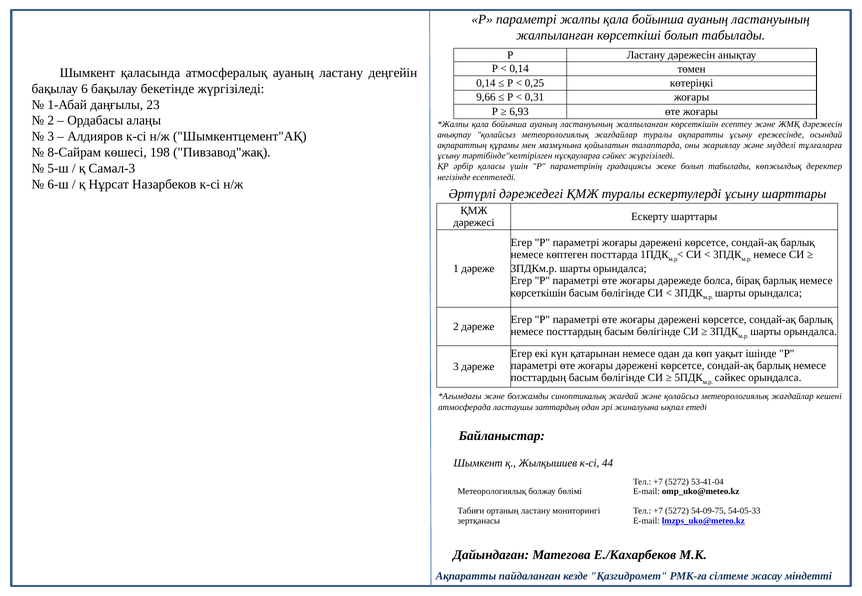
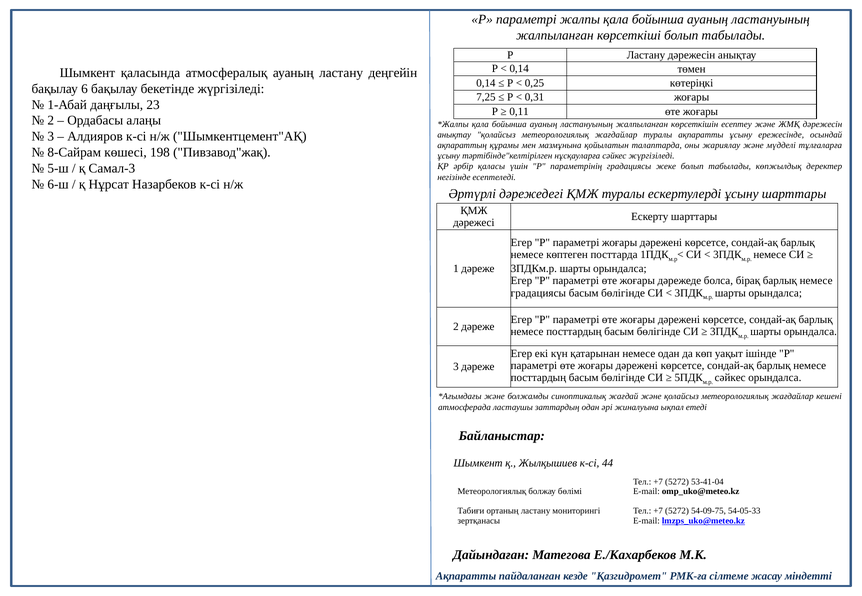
9,66: 9,66 -> 7,25 (486, 97)
6,93: 6,93 -> 0,11 (519, 112)
көрсеткішін: көрсеткішін -> градациясы (538, 293)
